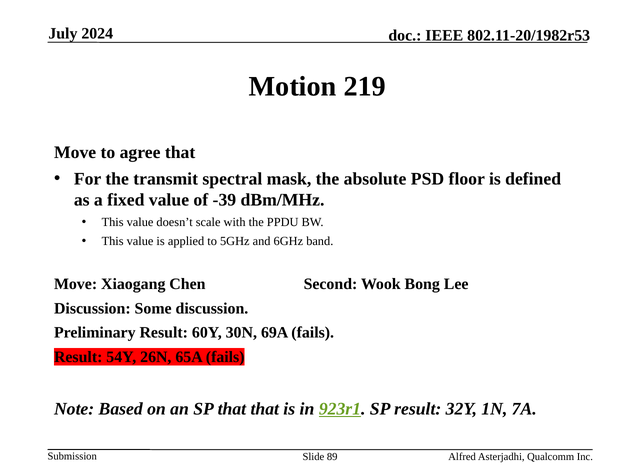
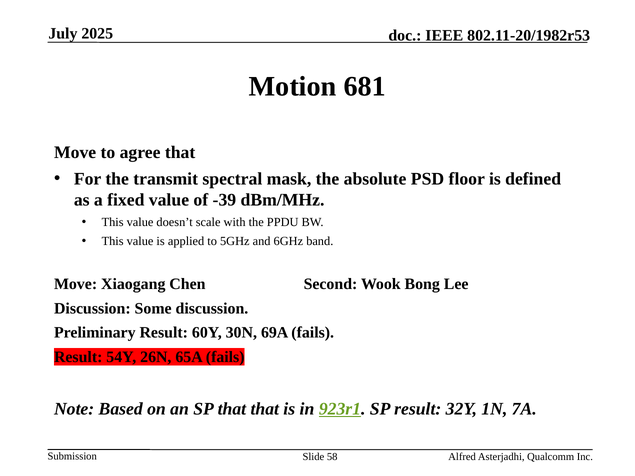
2024: 2024 -> 2025 (97, 34)
219: 219 -> 681 (365, 87)
89: 89 -> 58 (332, 457)
